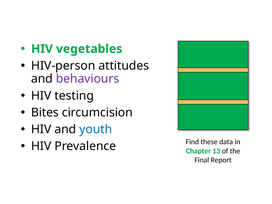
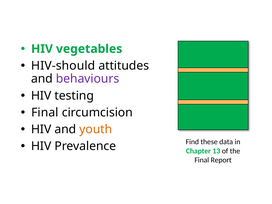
HIV-person: HIV-person -> HIV-should (63, 66)
Bites: Bites -> Final (45, 112)
youth colour: blue -> orange (96, 129)
